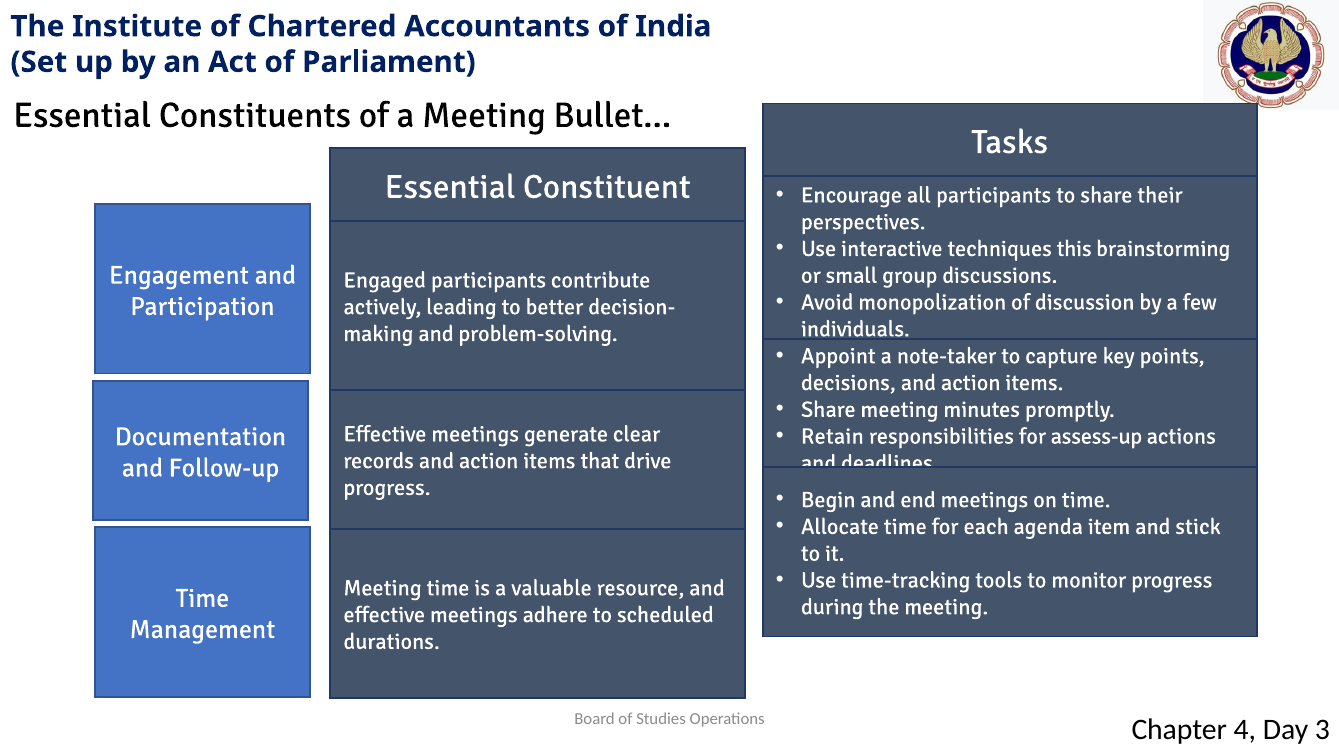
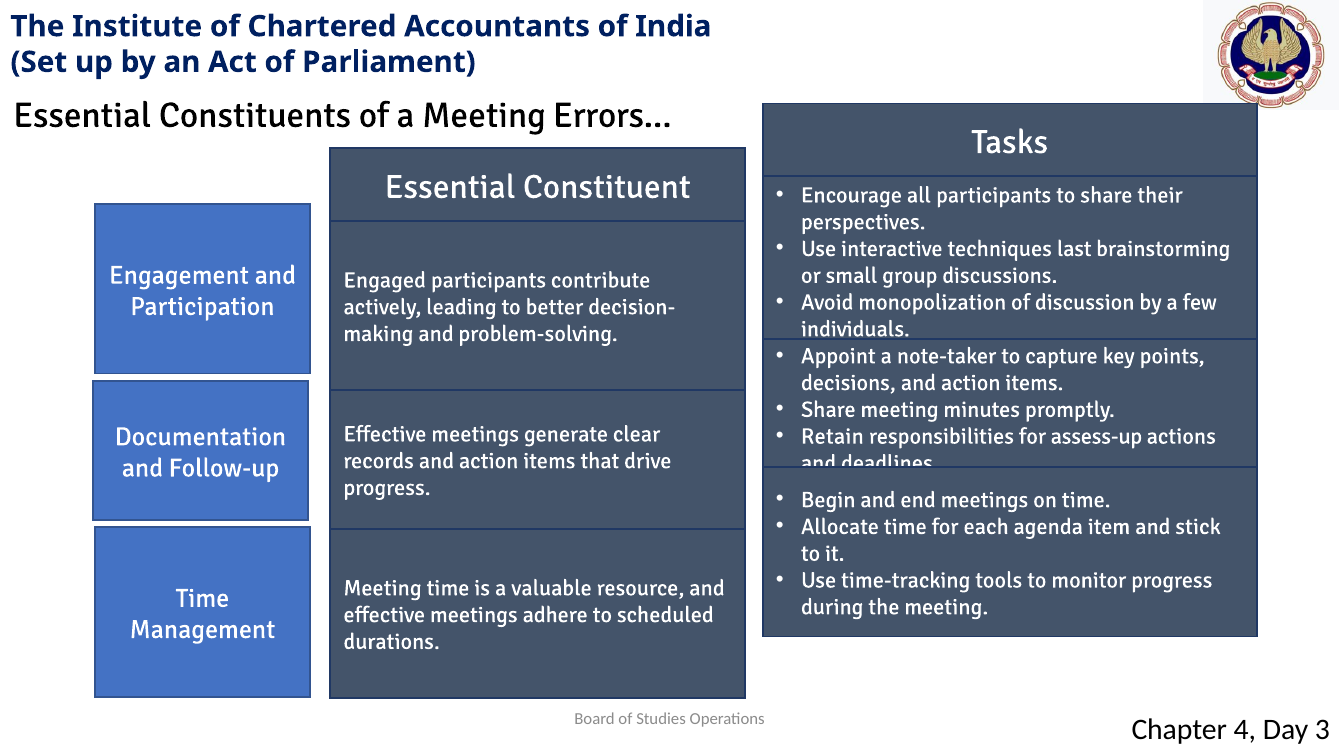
Bullet…: Bullet… -> Errors… (612, 115)
this: this -> last (1074, 249)
